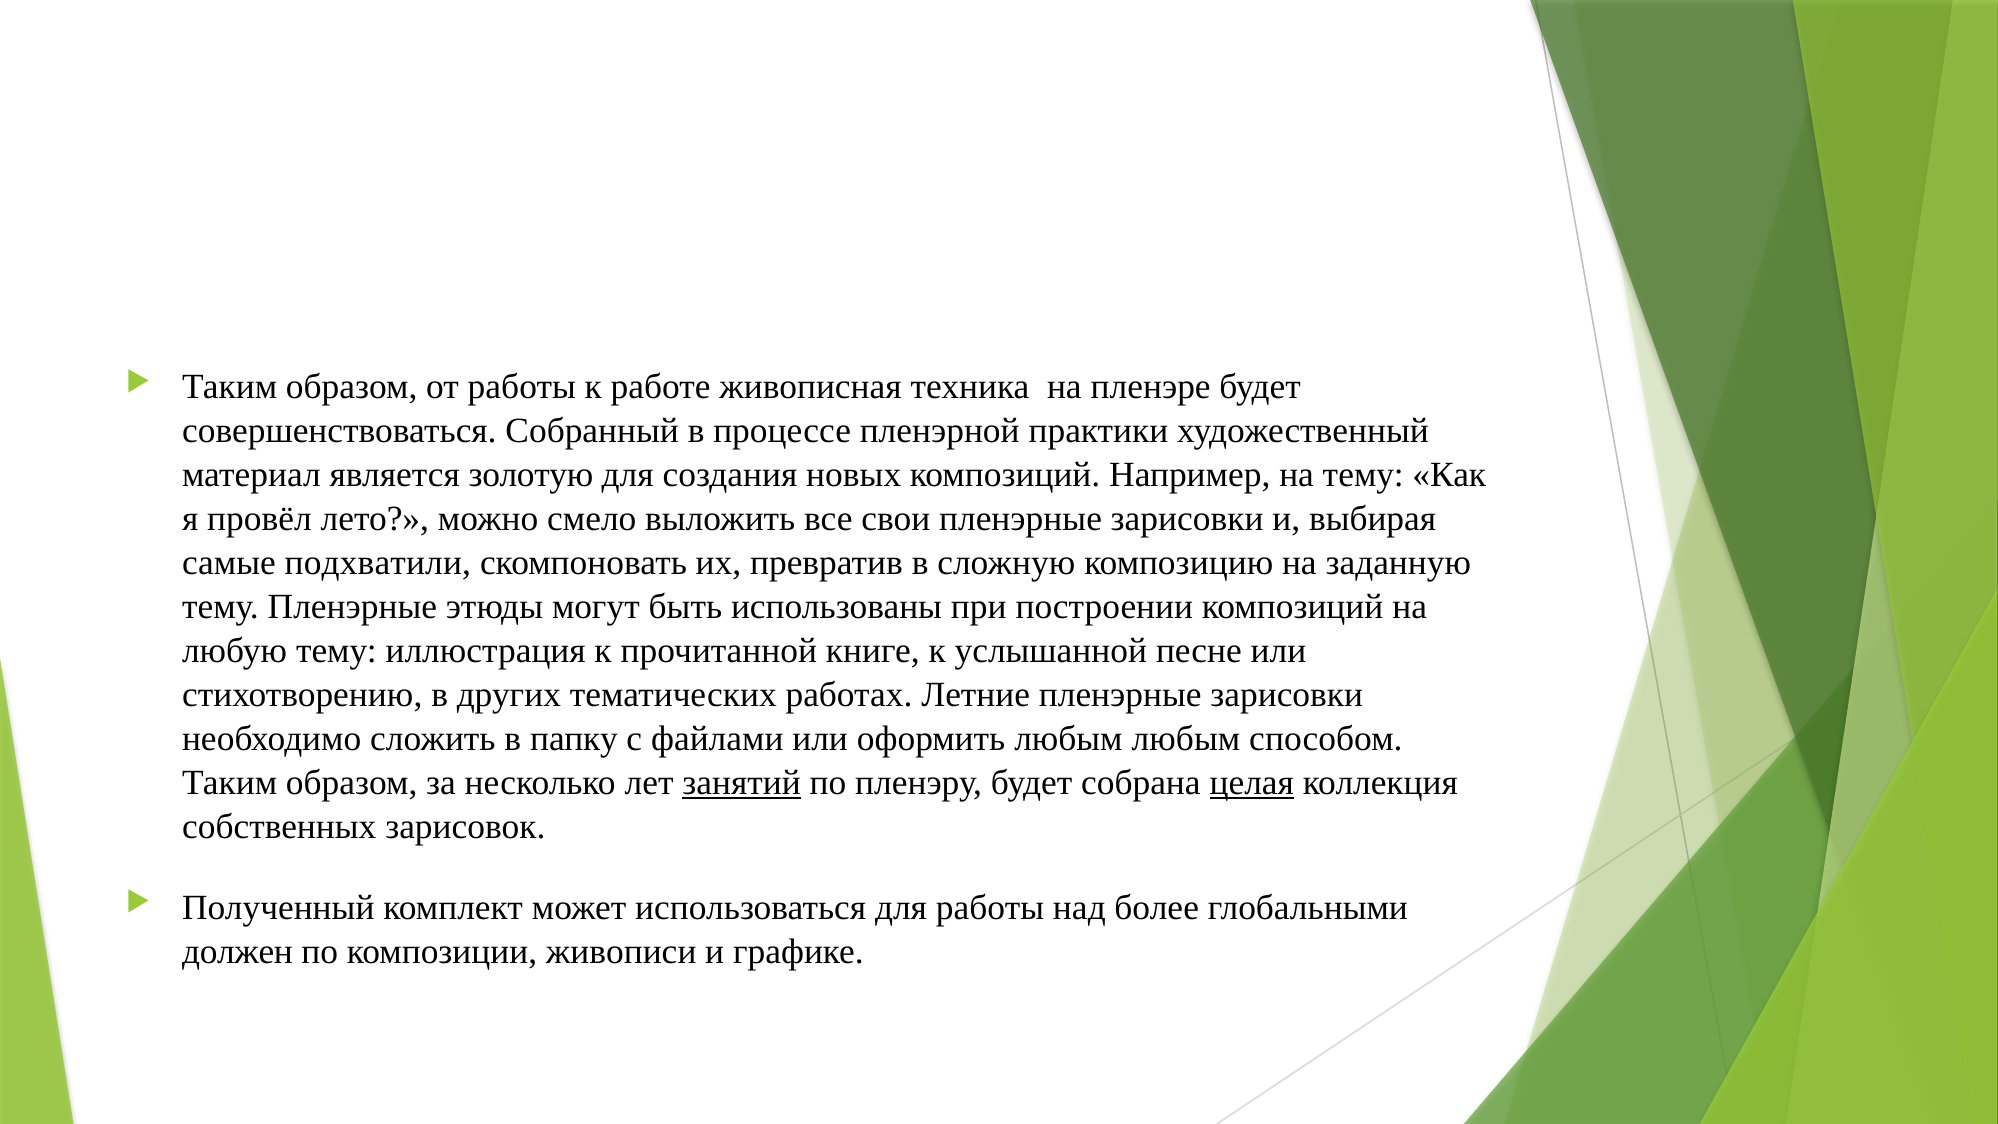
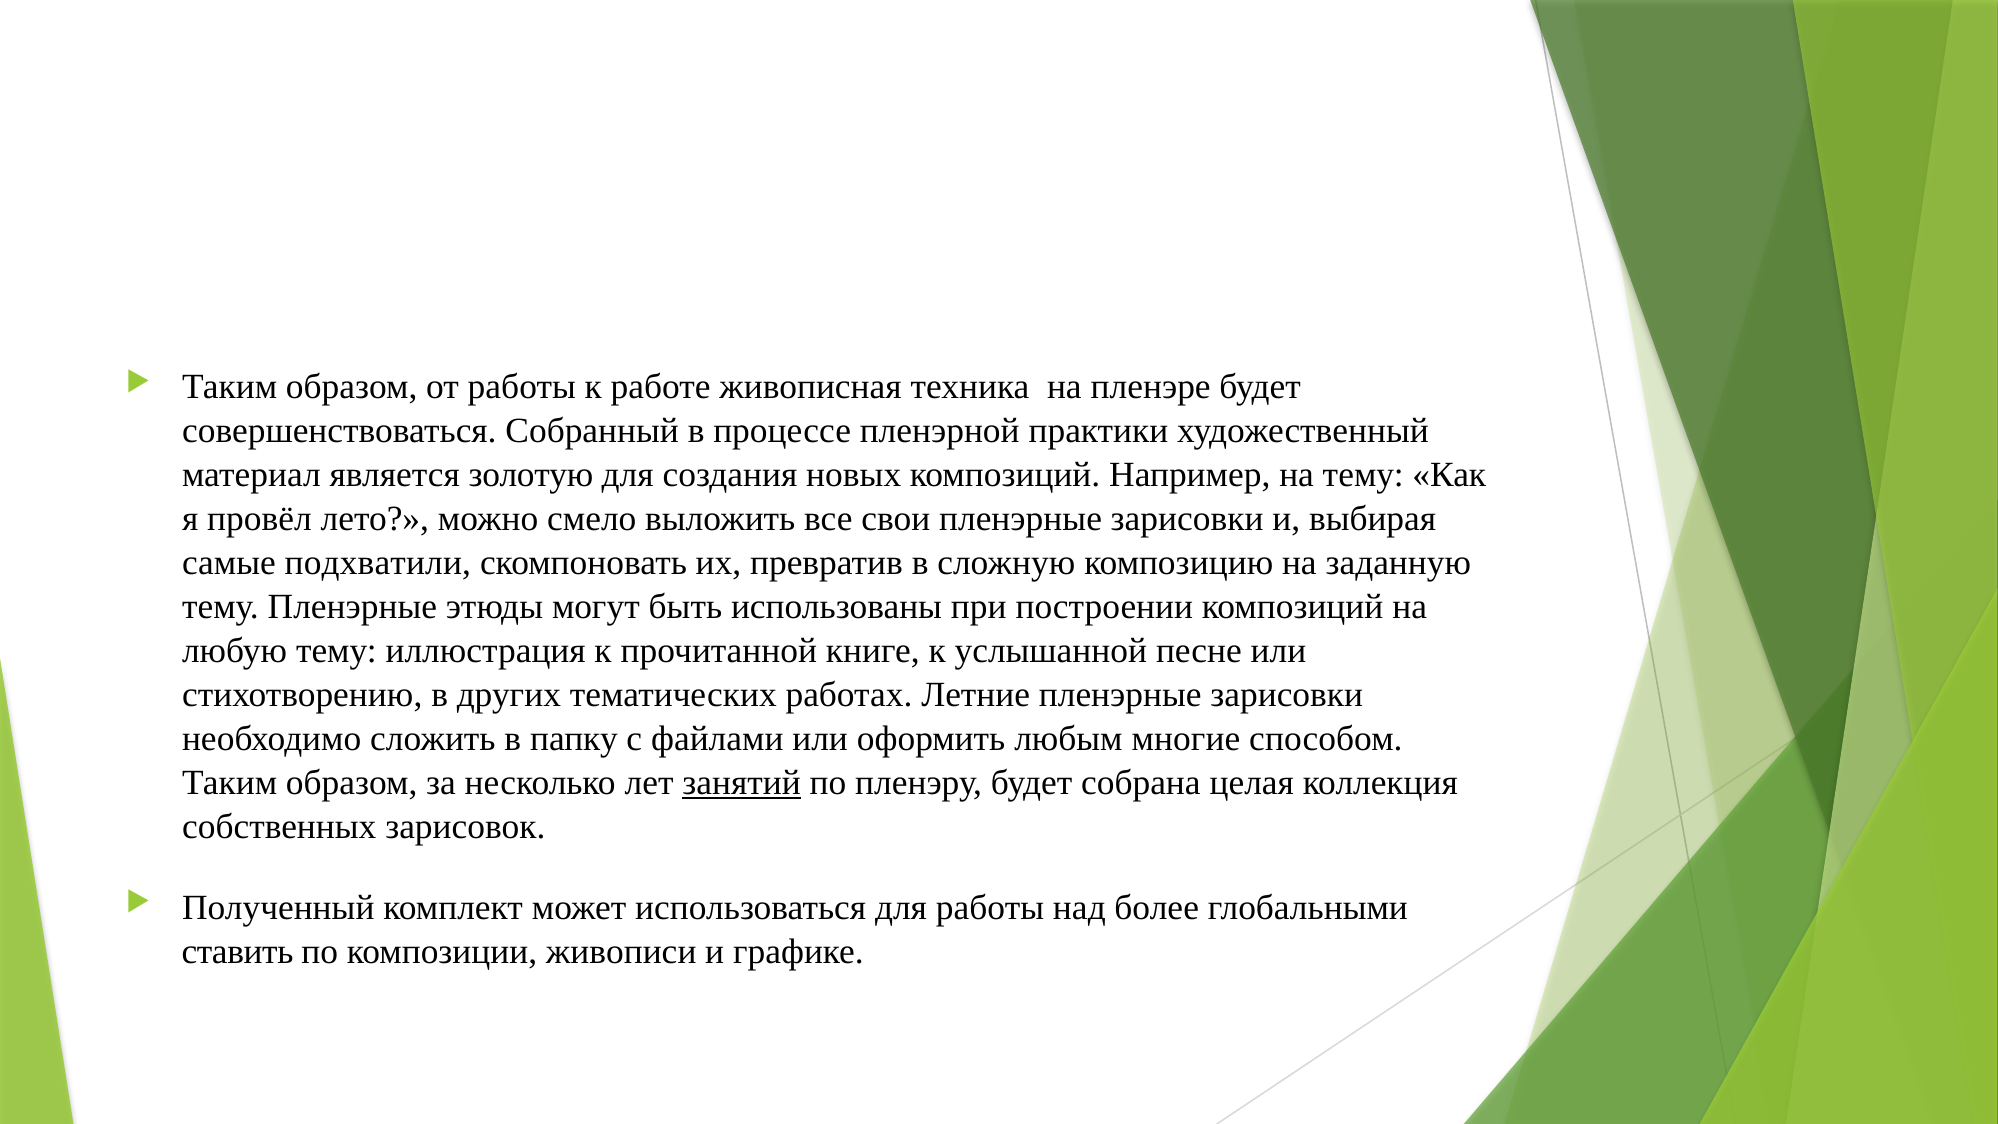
любым любым: любым -> многие (1186, 738)
целая underline: present -> none (1252, 782)
должен: должен -> ставить (237, 952)
